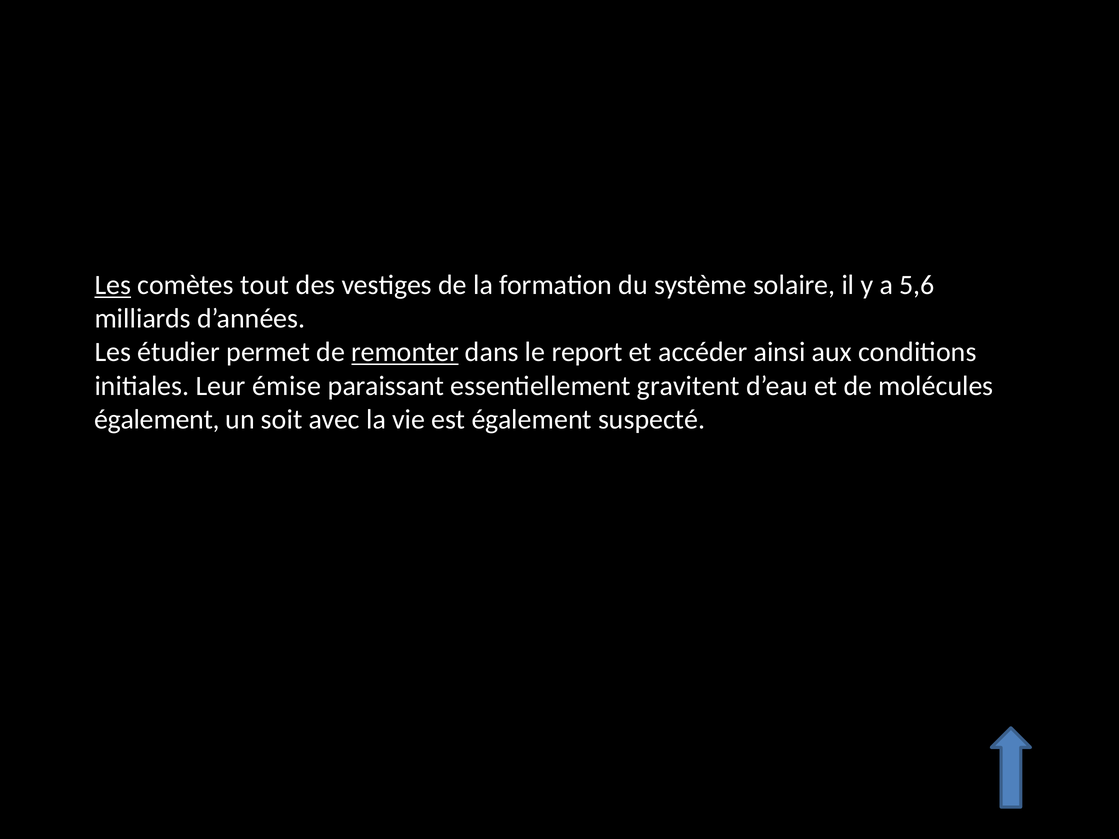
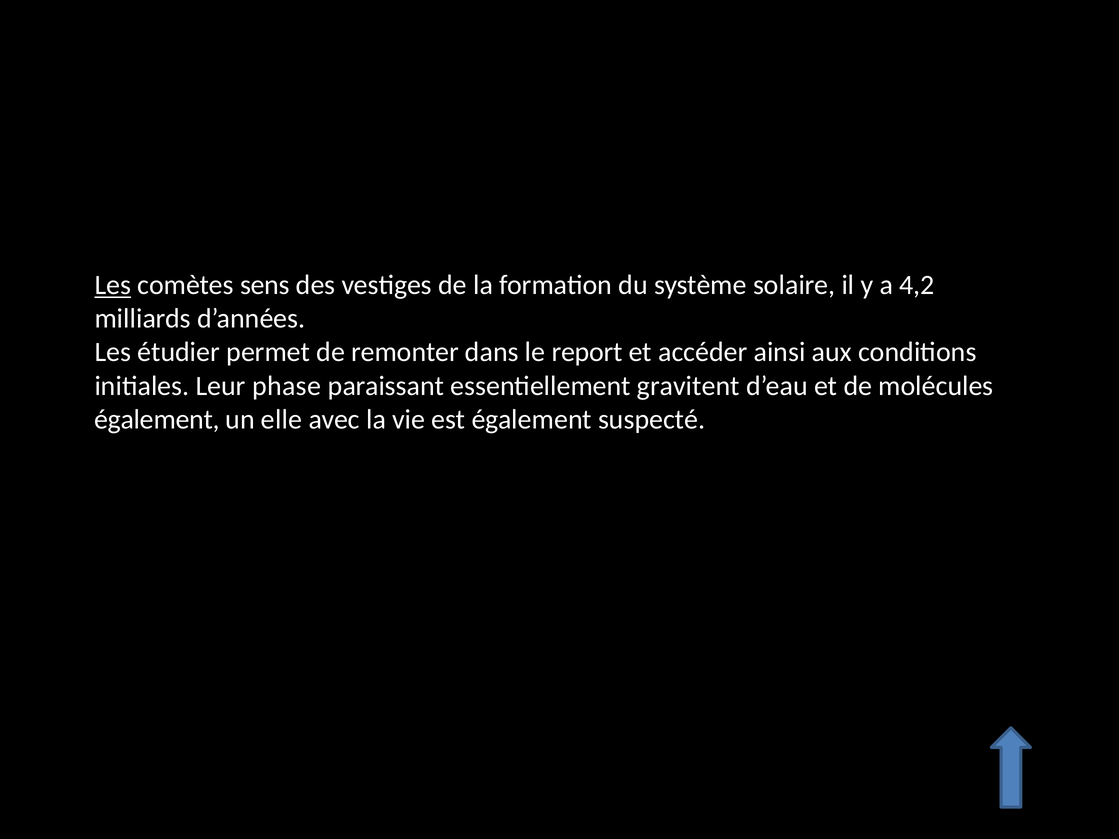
tout: tout -> sens (265, 285)
5,6: 5,6 -> 4,2 (917, 285)
remonter underline: present -> none (405, 352)
émise: émise -> phase (287, 386)
soit: soit -> elle (282, 420)
